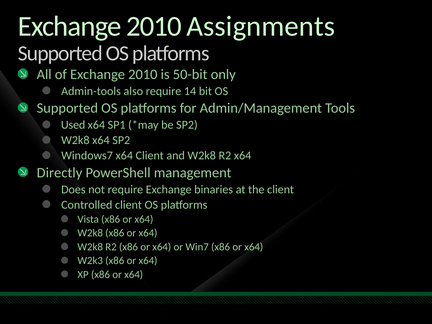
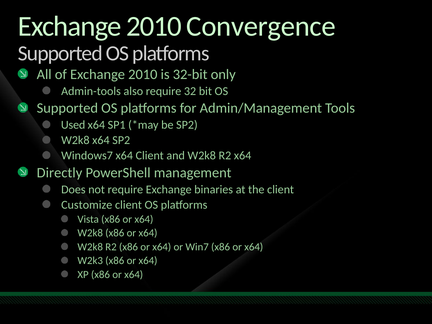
Assignments: Assignments -> Convergence (261, 26)
50-bit: 50-bit -> 32-bit (190, 74)
14: 14 -> 32 (190, 91)
Controlled: Controlled -> Customize (87, 205)
